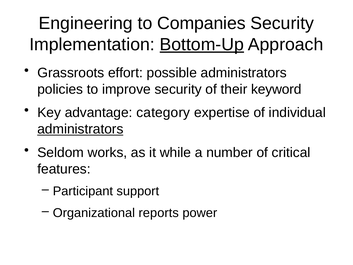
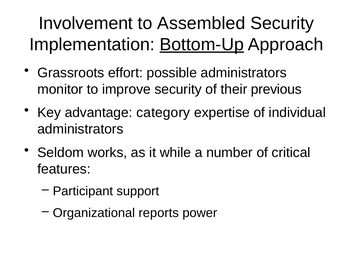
Engineering: Engineering -> Involvement (86, 23)
Companies: Companies -> Assembled (201, 23)
policies: policies -> monitor (60, 89)
keyword: keyword -> previous (276, 89)
administrators underline: present -> none (80, 129)
